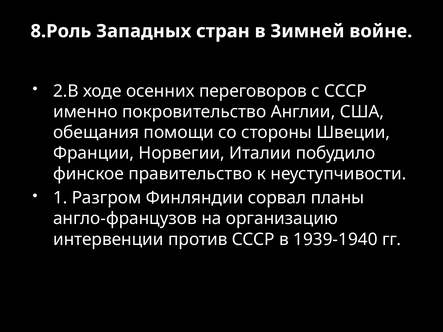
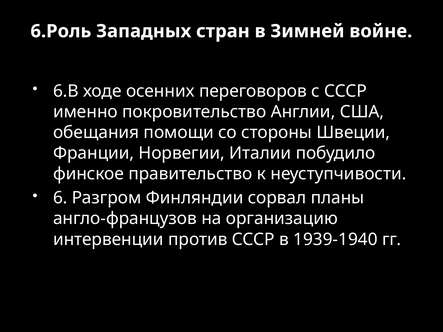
8.Роль: 8.Роль -> 6.Роль (61, 31)
2.В: 2.В -> 6.В (66, 91)
1: 1 -> 6 (60, 198)
